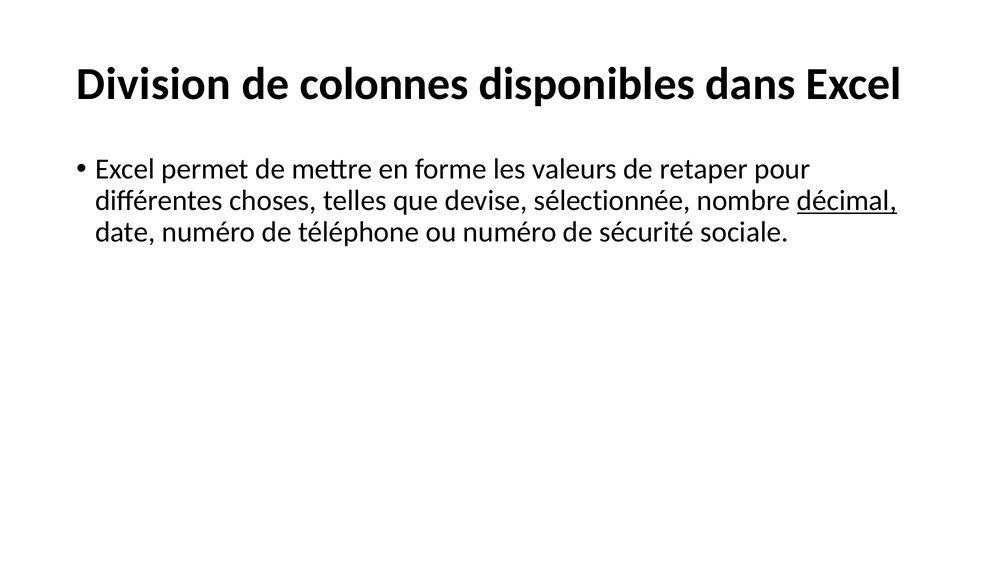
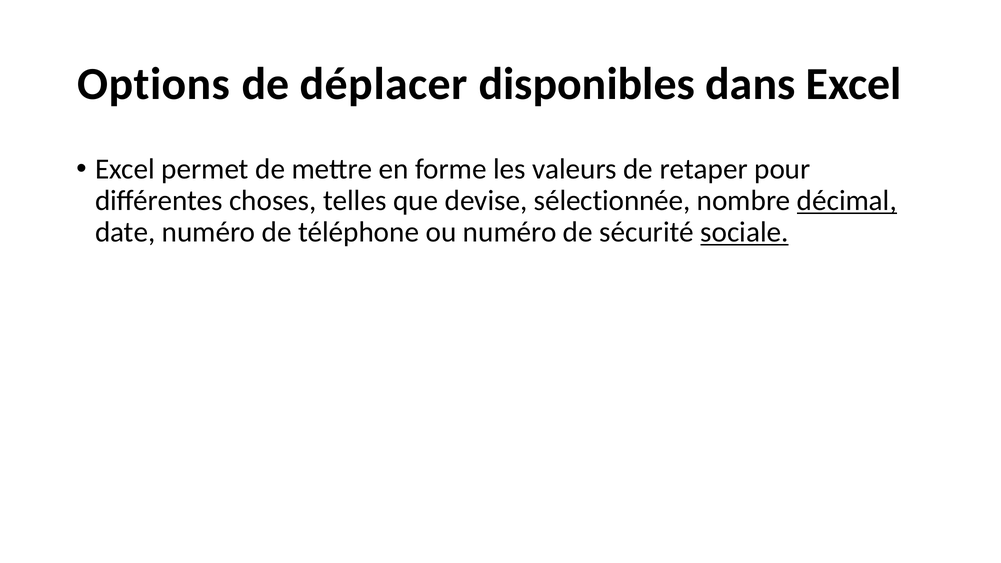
Division: Division -> Options (154, 84)
colonnes: colonnes -> déplacer (384, 84)
sociale underline: none -> present (744, 232)
